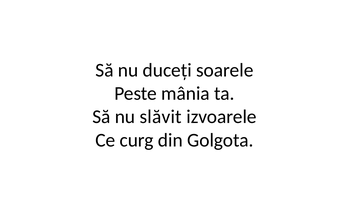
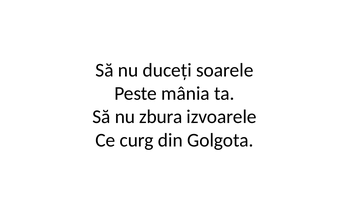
slăvit: slăvit -> zbura (161, 116)
